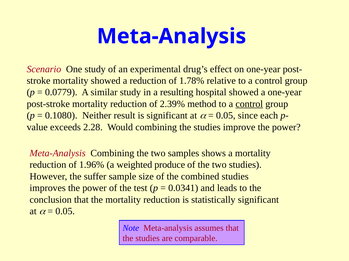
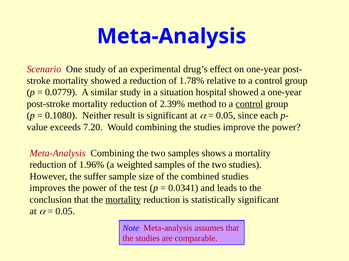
resulting: resulting -> situation (177, 93)
2.28: 2.28 -> 7.20 (93, 127)
weighted produce: produce -> samples (170, 165)
mortality underline: none -> present (123, 200)
